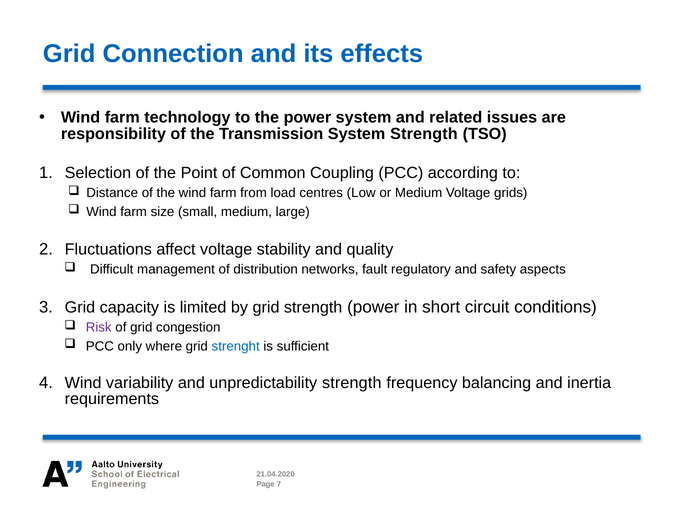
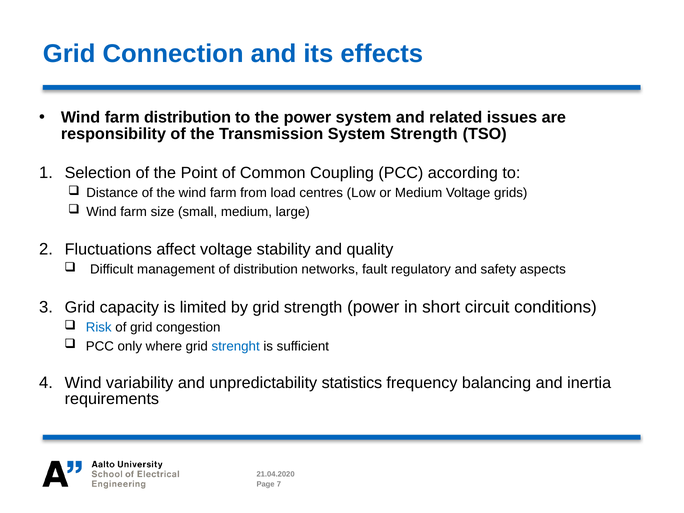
farm technology: technology -> distribution (188, 118)
Risk colour: purple -> blue (99, 328)
unpredictability strength: strength -> statistics (352, 383)
